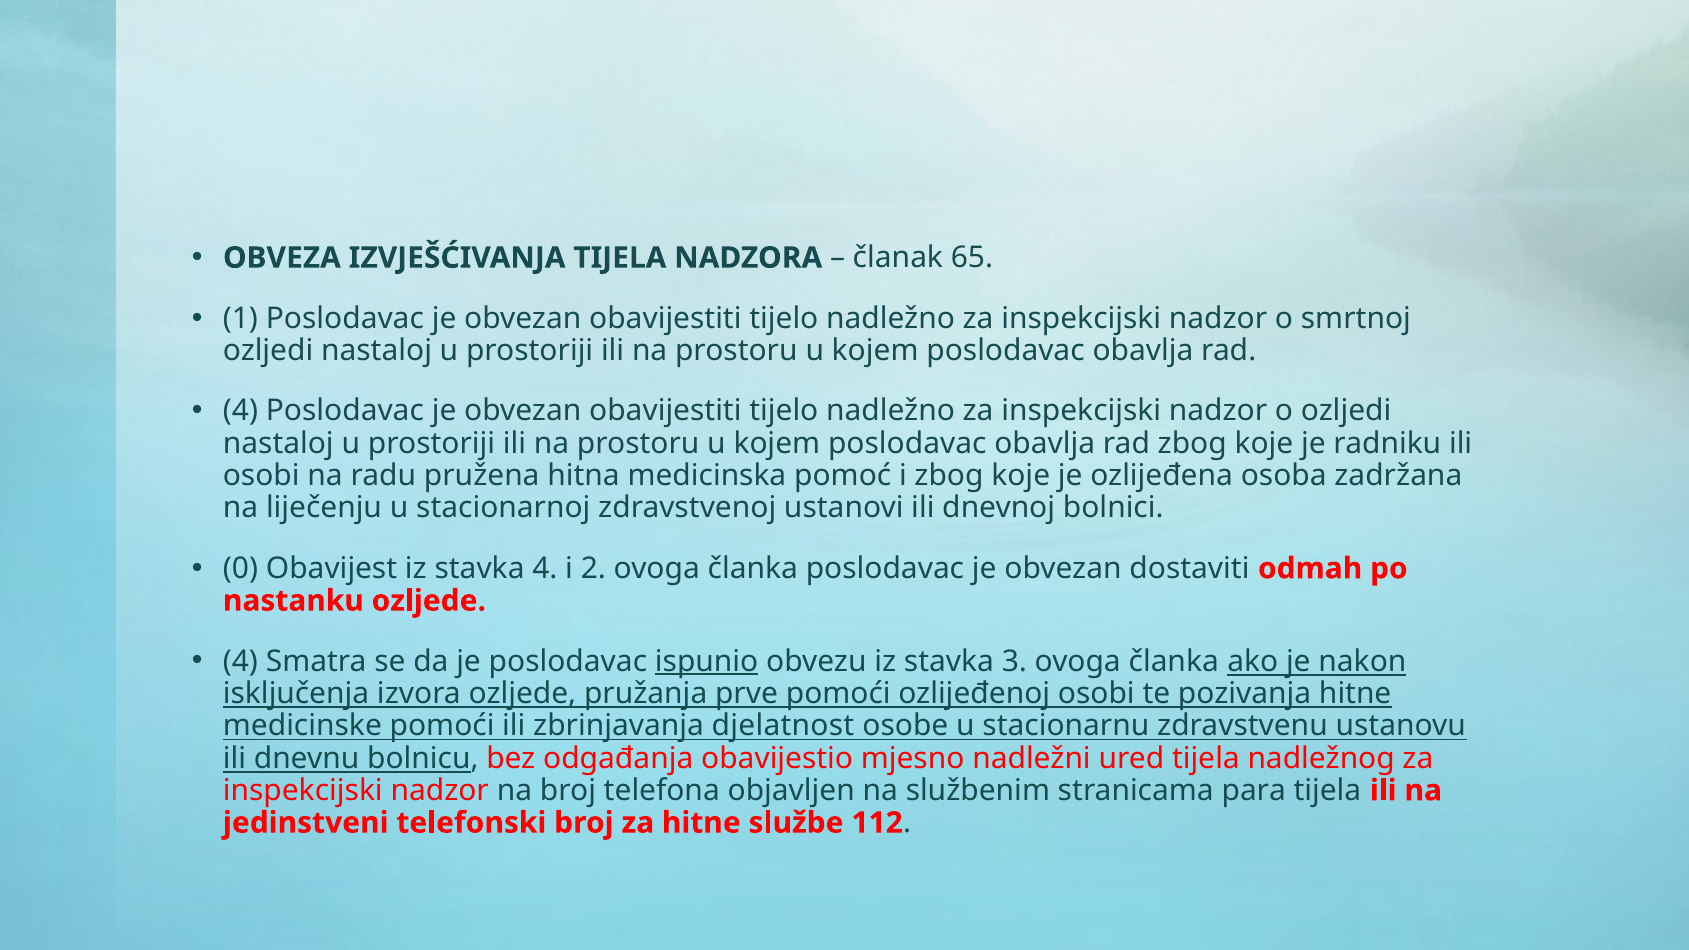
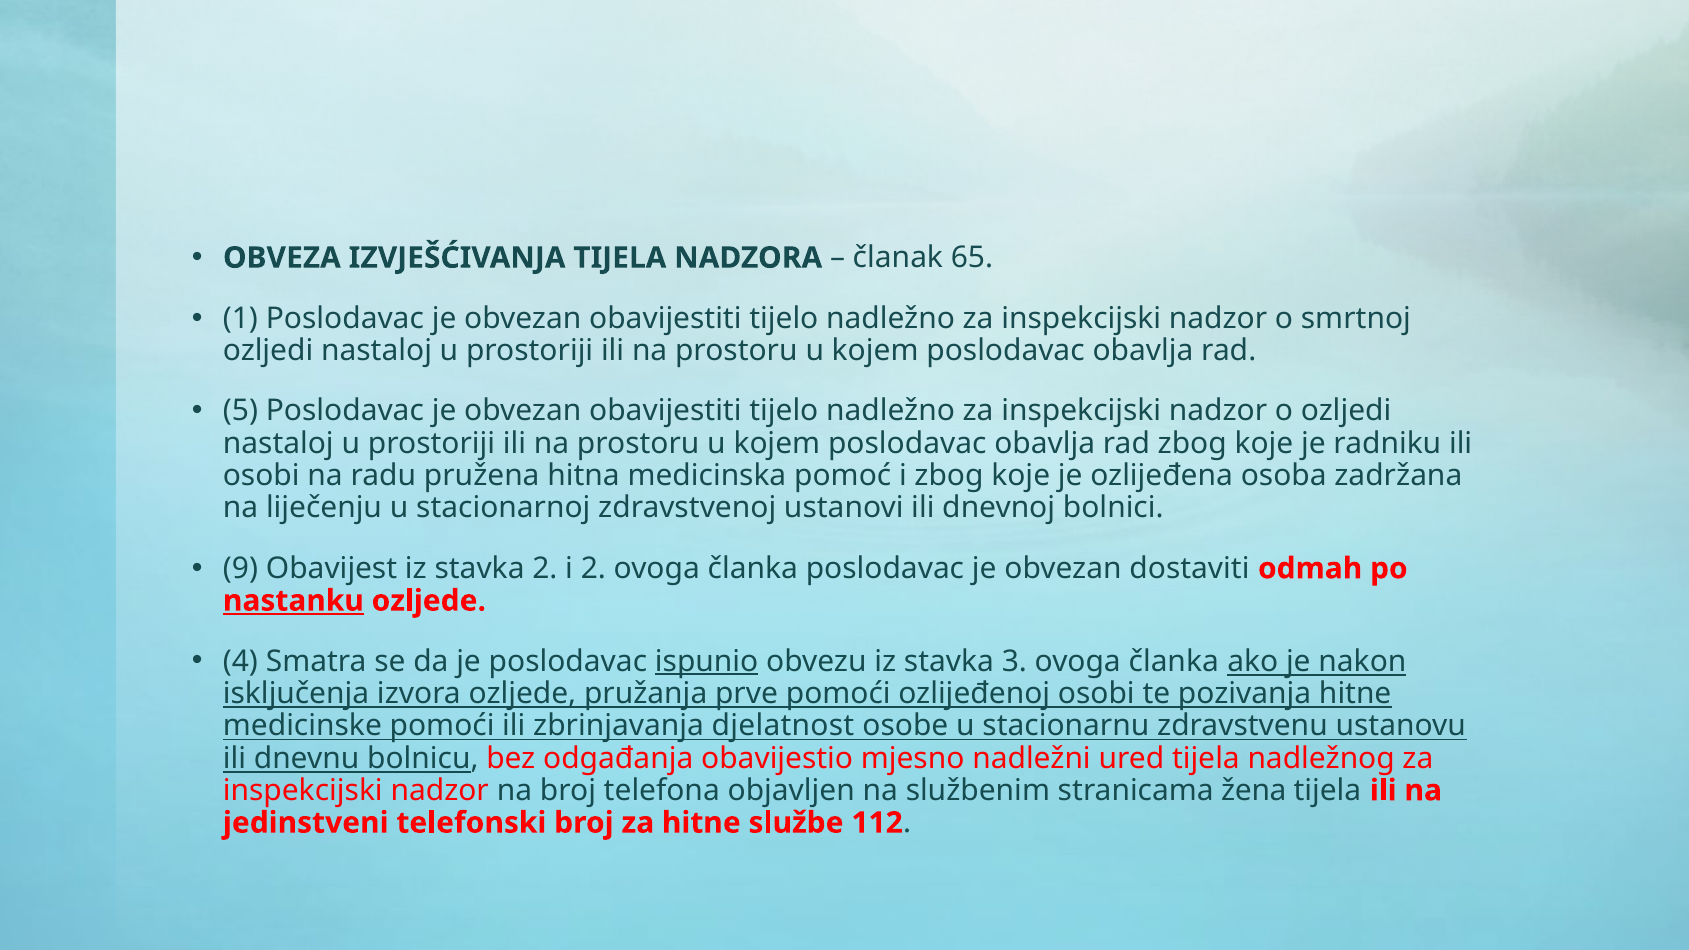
4: 4 -> 5 (240, 411)
0: 0 -> 9 (240, 569)
stavka 4: 4 -> 2 (545, 569)
nastanku underline: none -> present (293, 601)
para: para -> žena (1254, 791)
